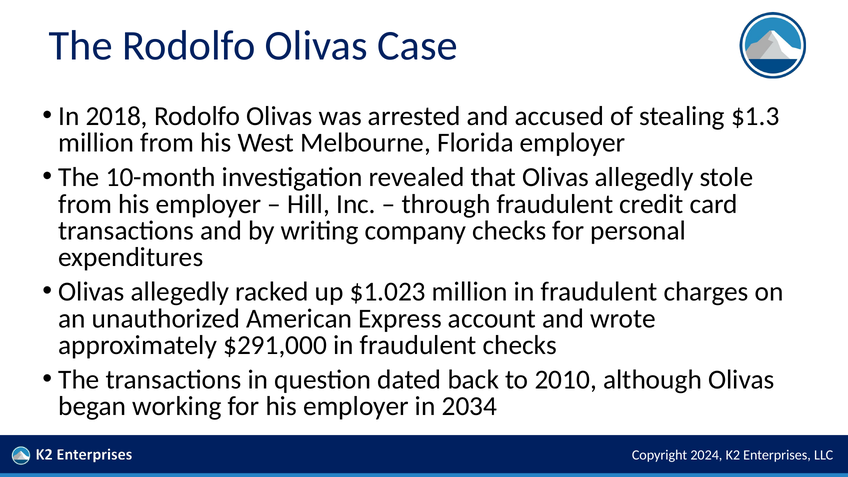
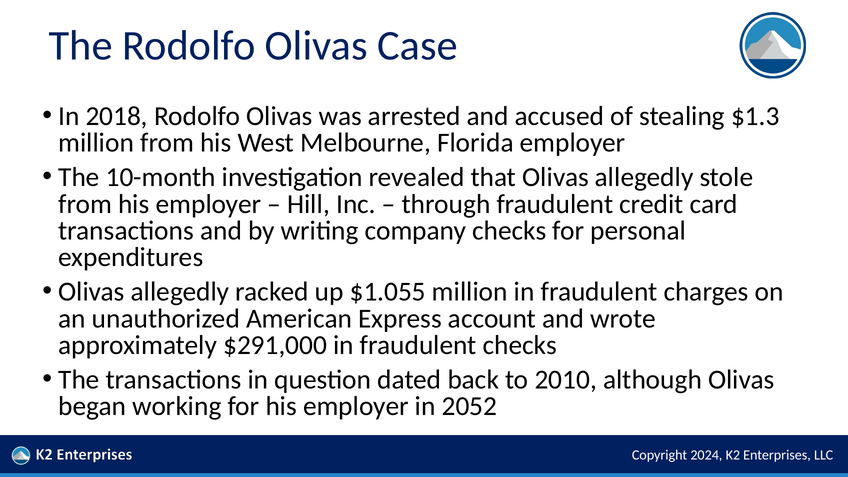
$1.023: $1.023 -> $1.055 (388, 292)
2034: 2034 -> 2052 (469, 406)
